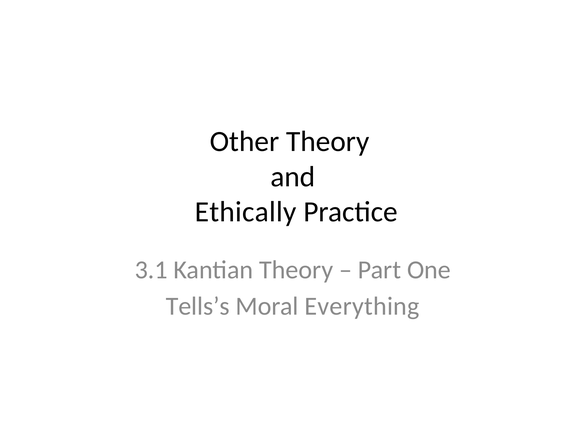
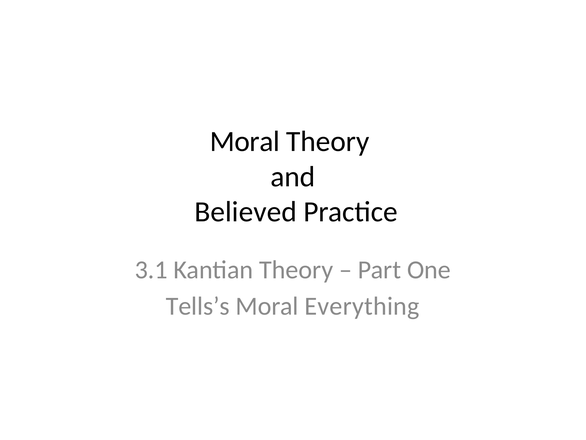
Other: Other -> Moral (245, 141)
Ethically: Ethically -> Believed (246, 212)
